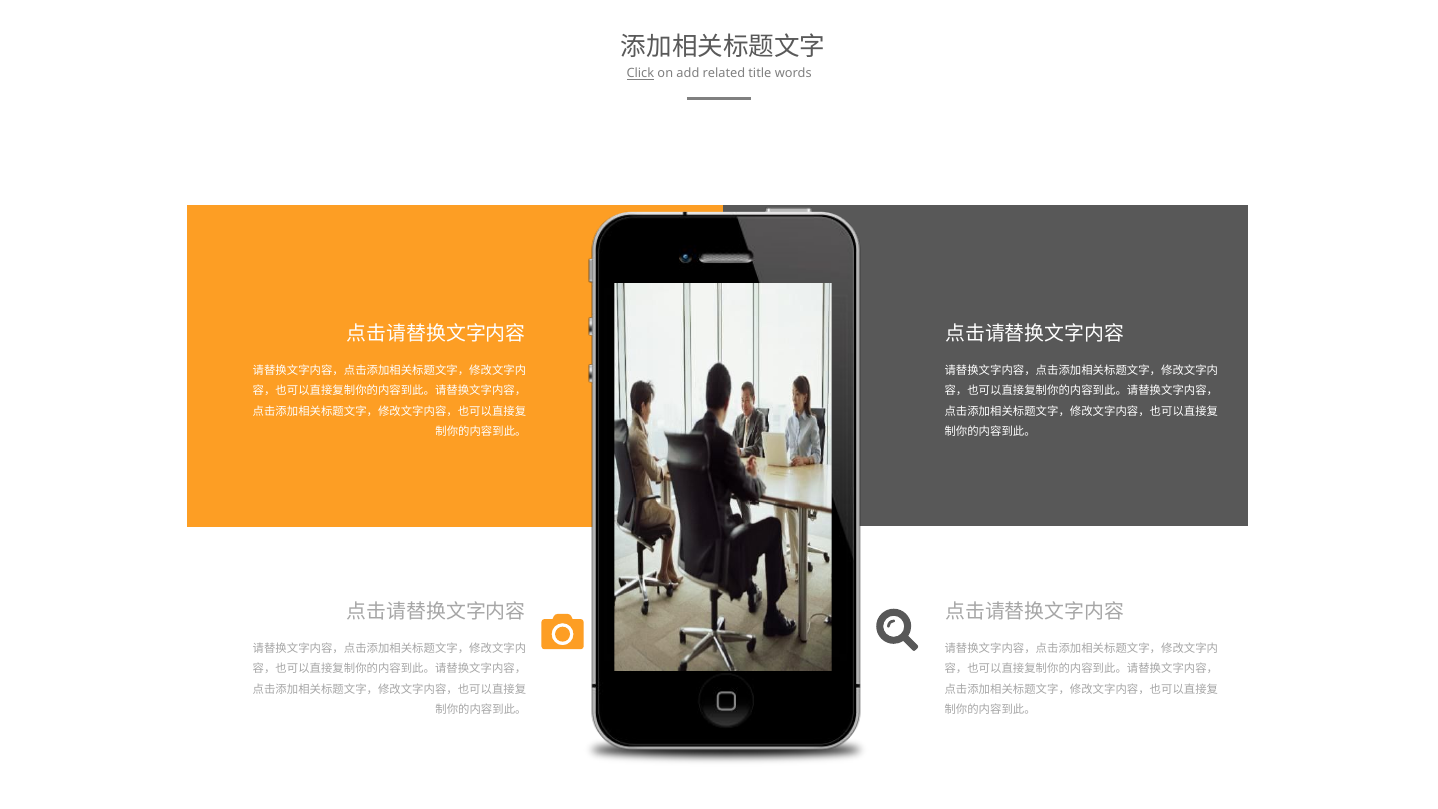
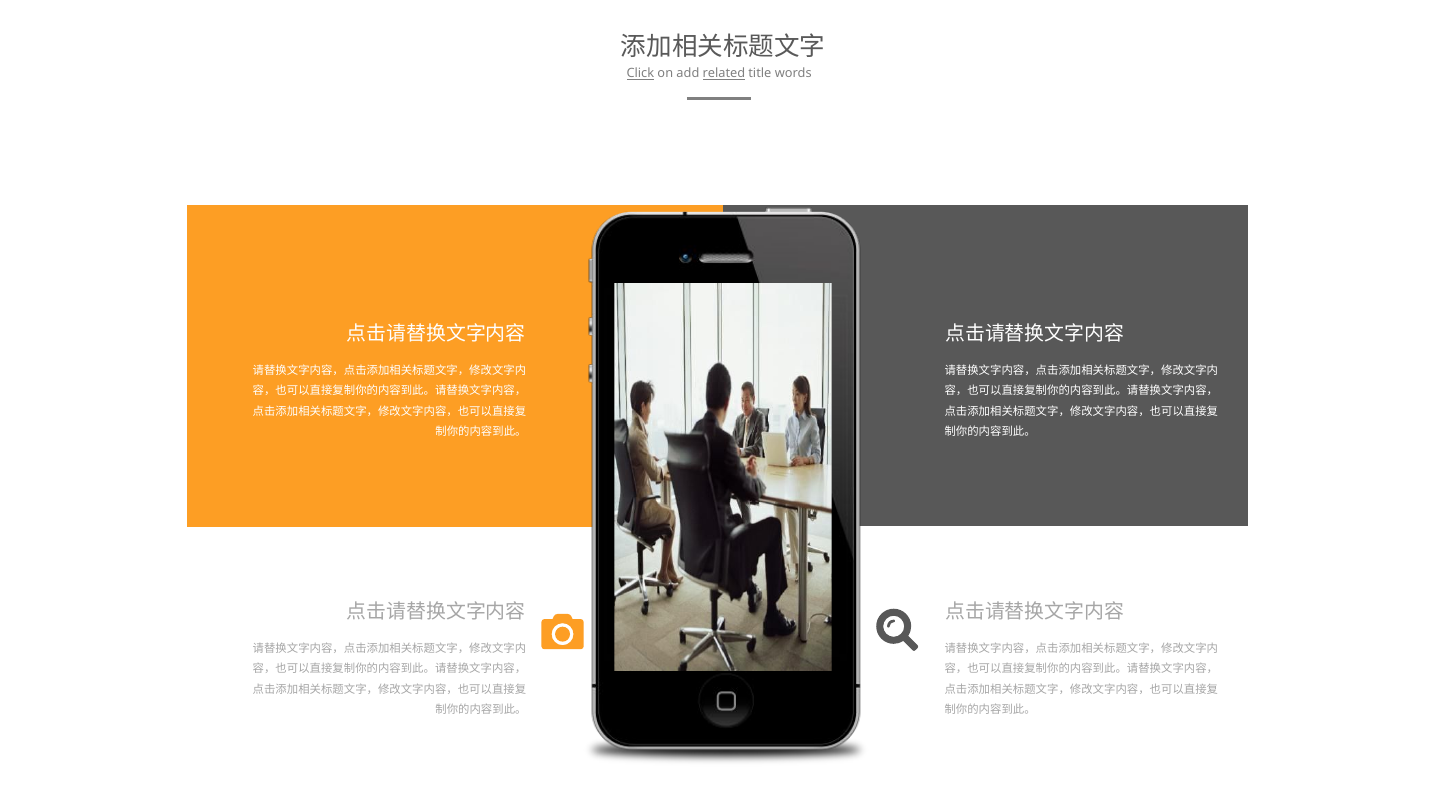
related underline: none -> present (724, 74)
